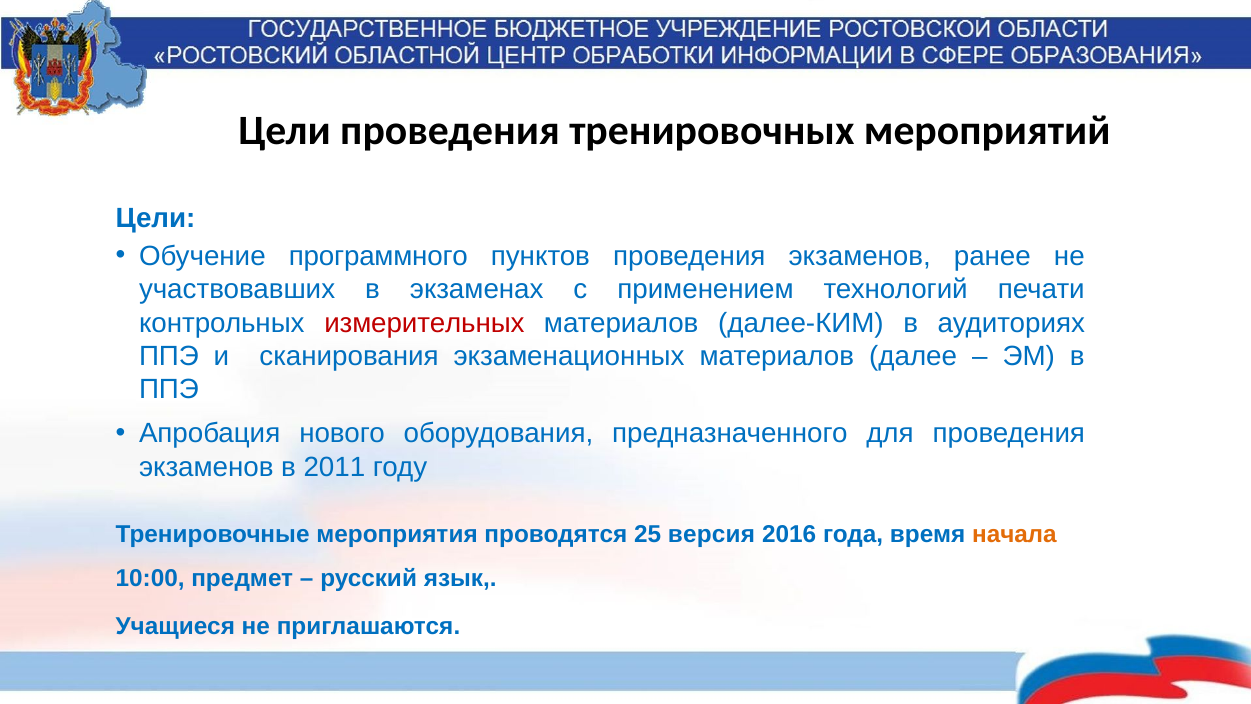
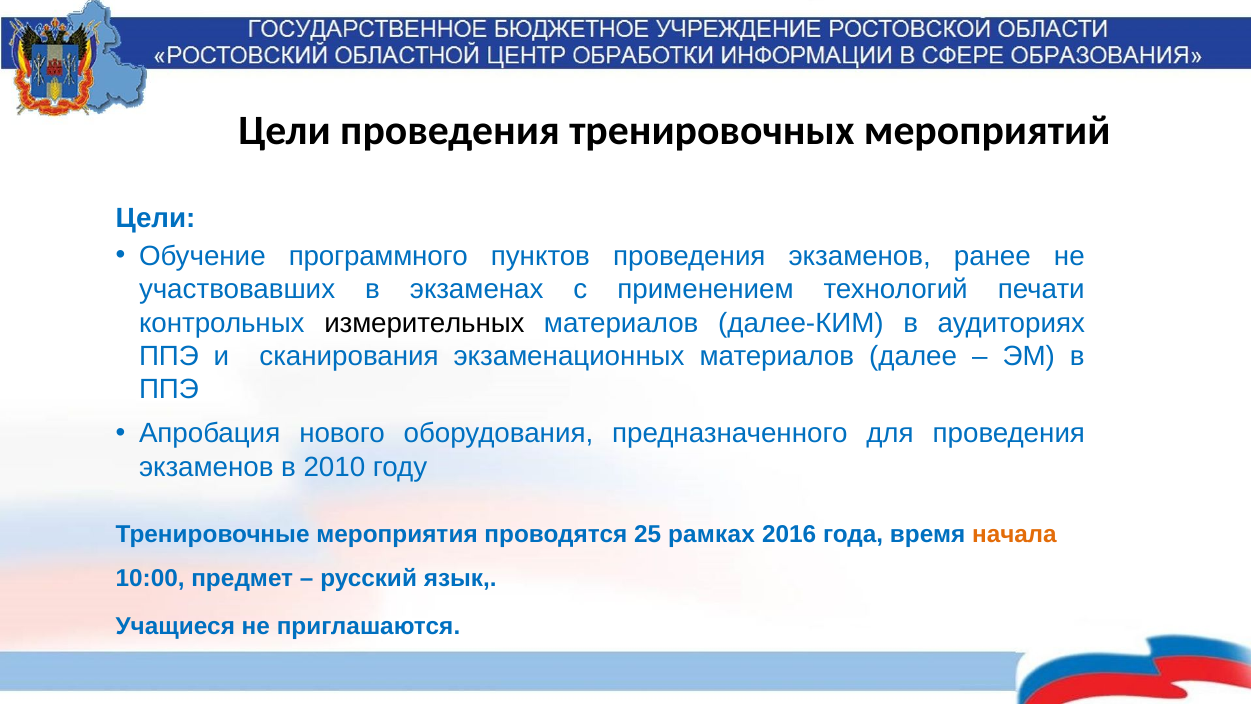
измерительных colour: red -> black (424, 323)
2011: 2011 -> 2010 (334, 467)
версия: версия -> рамках (711, 534)
